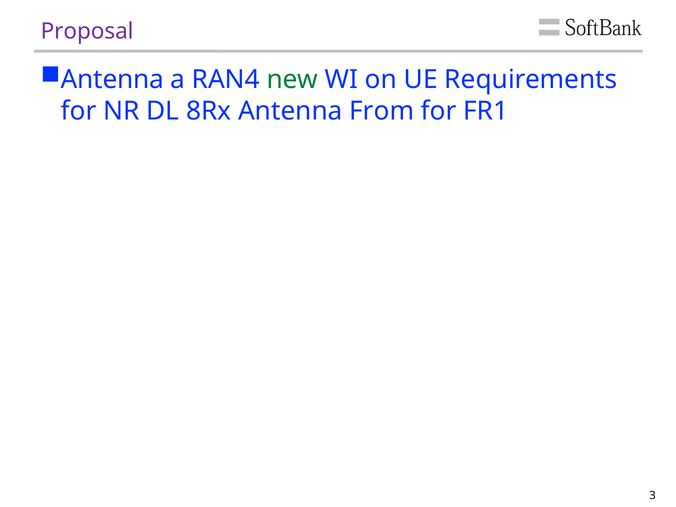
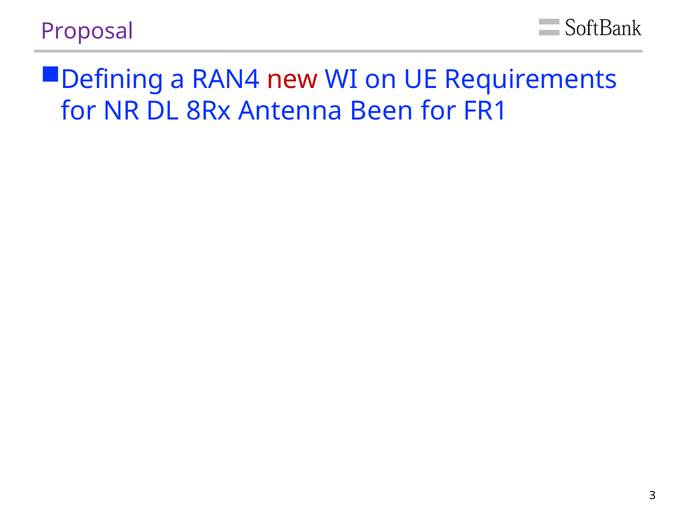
Antenna: Antenna -> Defining (112, 79)
new colour: green -> red (292, 79)
From: From -> Been (382, 111)
